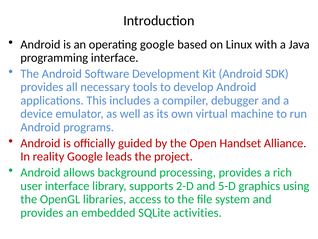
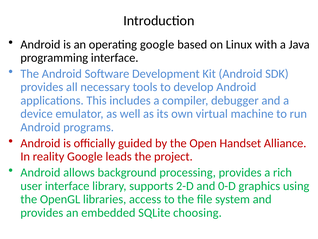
5-D: 5-D -> 0-D (227, 186)
activities: activities -> choosing (197, 212)
